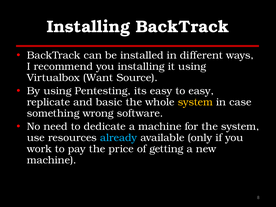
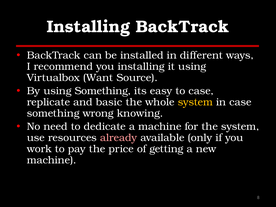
using Pentesting: Pentesting -> Something (103, 91)
to easy: easy -> case (201, 91)
software: software -> knowing (140, 113)
already colour: light blue -> pink (119, 138)
